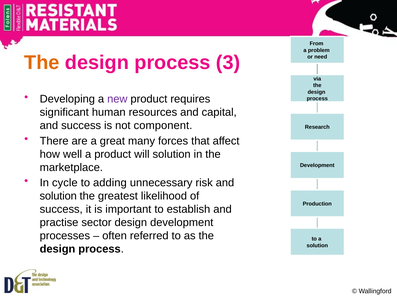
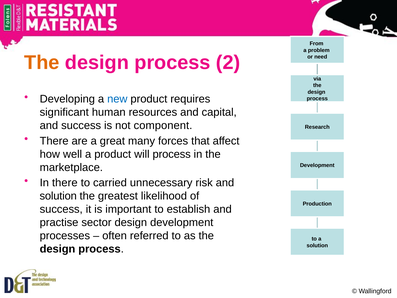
3: 3 -> 2 (228, 63)
new colour: purple -> blue (117, 99)
will solution: solution -> process (172, 154)
In cycle: cycle -> there (65, 183)
adding: adding -> carried (110, 183)
